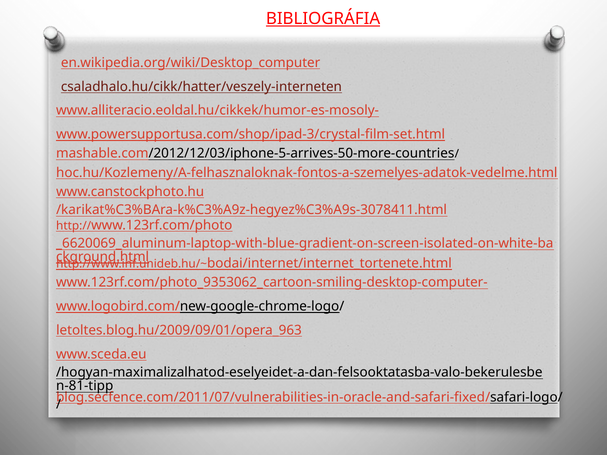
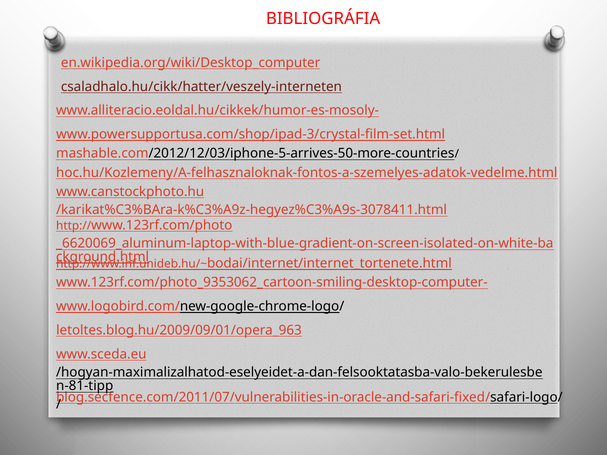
BIBLIOGRÁFIA underline: present -> none (323, 19)
